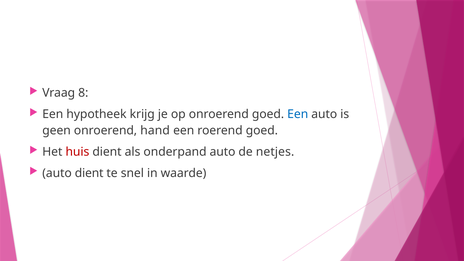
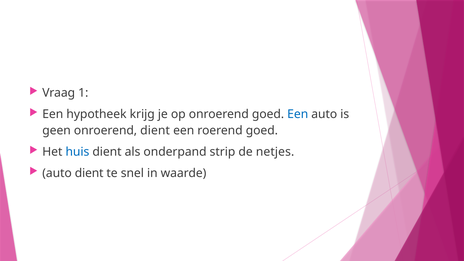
8: 8 -> 1 (83, 93)
onroerend hand: hand -> dient (155, 131)
huis colour: red -> blue (77, 152)
onderpand auto: auto -> strip (222, 152)
